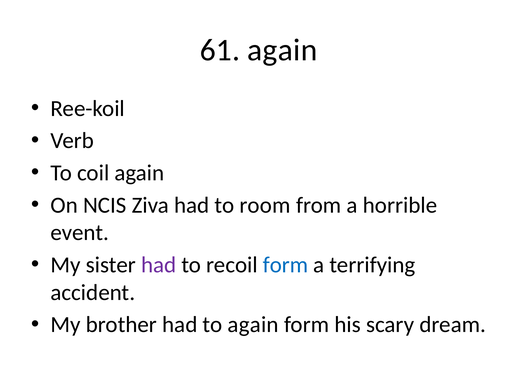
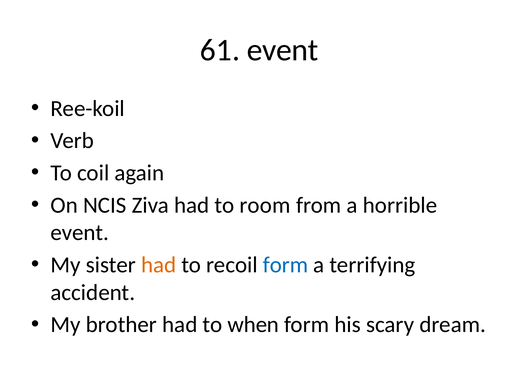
61 again: again -> event (283, 50)
had colour: purple -> orange (159, 265)
to again: again -> when (253, 325)
